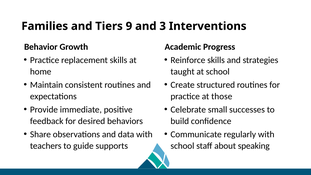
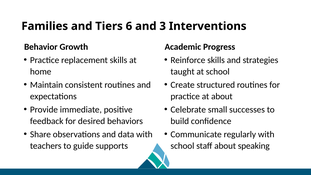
9: 9 -> 6 (129, 26)
at those: those -> about (222, 96)
